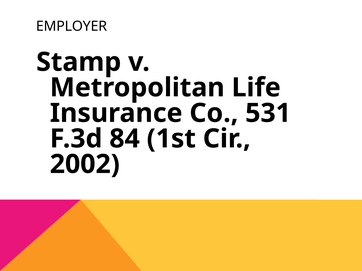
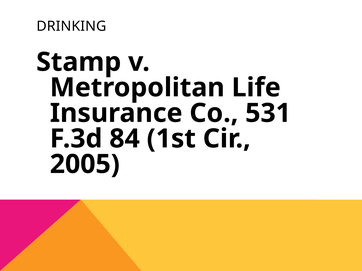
EMPLOYER: EMPLOYER -> DRINKING (71, 26)
2002: 2002 -> 2005 (85, 164)
